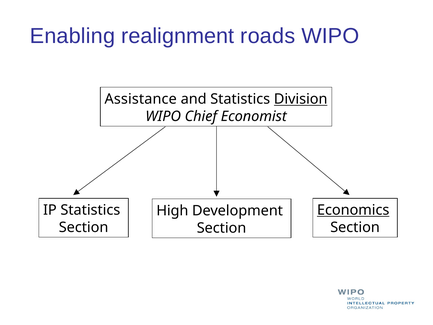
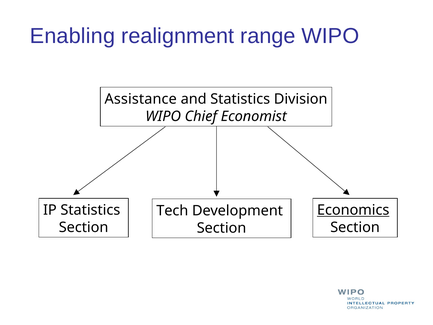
roads: roads -> range (268, 36)
Division underline: present -> none (301, 99)
High: High -> Tech (172, 210)
